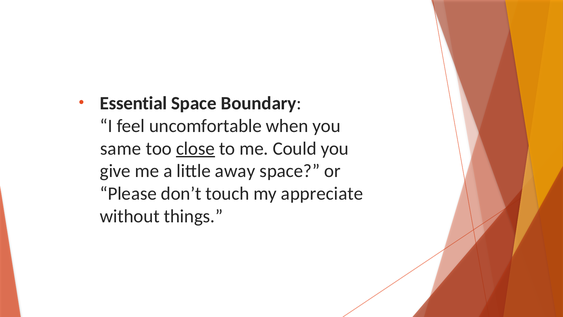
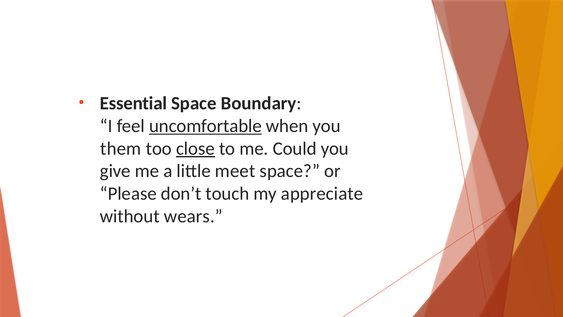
uncomfortable underline: none -> present (205, 126)
same: same -> them (121, 148)
away: away -> meet (235, 171)
things: things -> wears (193, 216)
